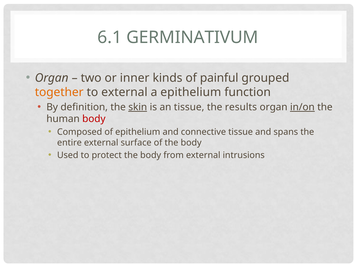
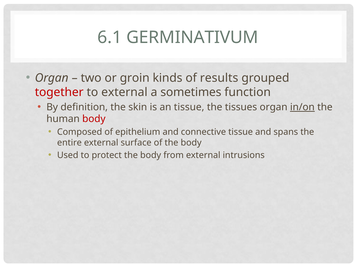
inner: inner -> groin (135, 78)
painful: painful -> results (219, 78)
together colour: orange -> red (59, 92)
a epithelium: epithelium -> sometimes (191, 92)
skin underline: present -> none (138, 107)
results: results -> tissues (241, 107)
